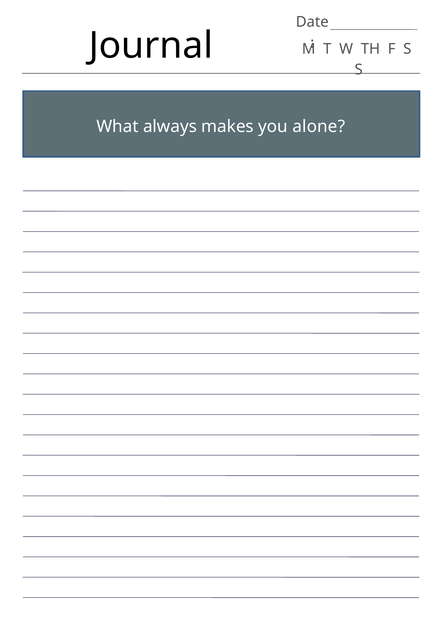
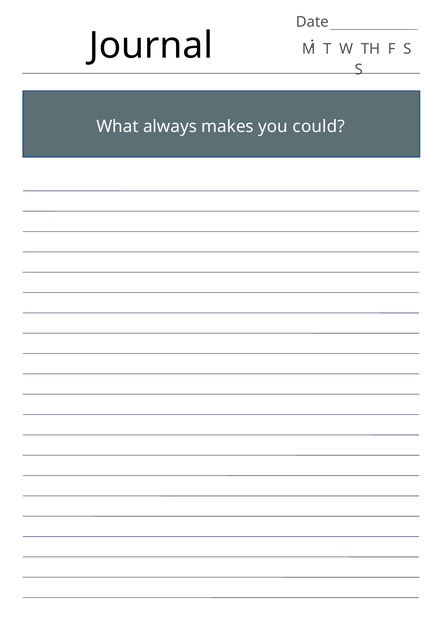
alone: alone -> could (319, 126)
